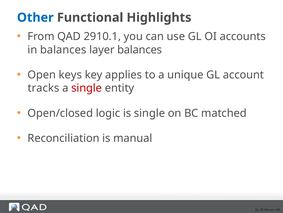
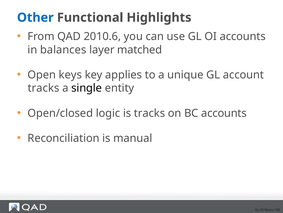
2910.1: 2910.1 -> 2010.6 (102, 36)
layer balances: balances -> matched (140, 50)
single colour: red -> black (87, 88)
is single: single -> tracks (150, 113)
BC matched: matched -> accounts (224, 113)
